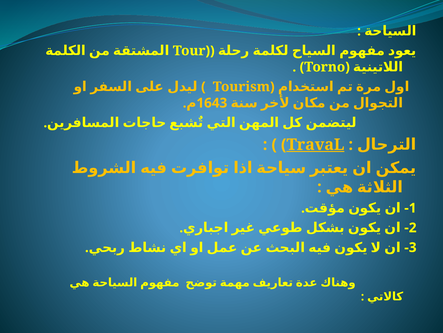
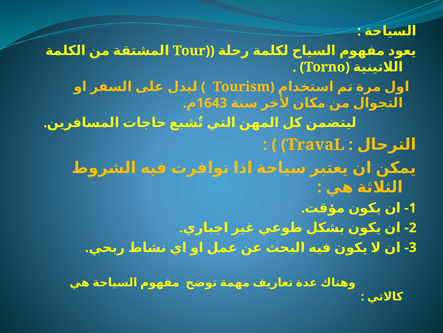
TravaL underline: present -> none (315, 144)
